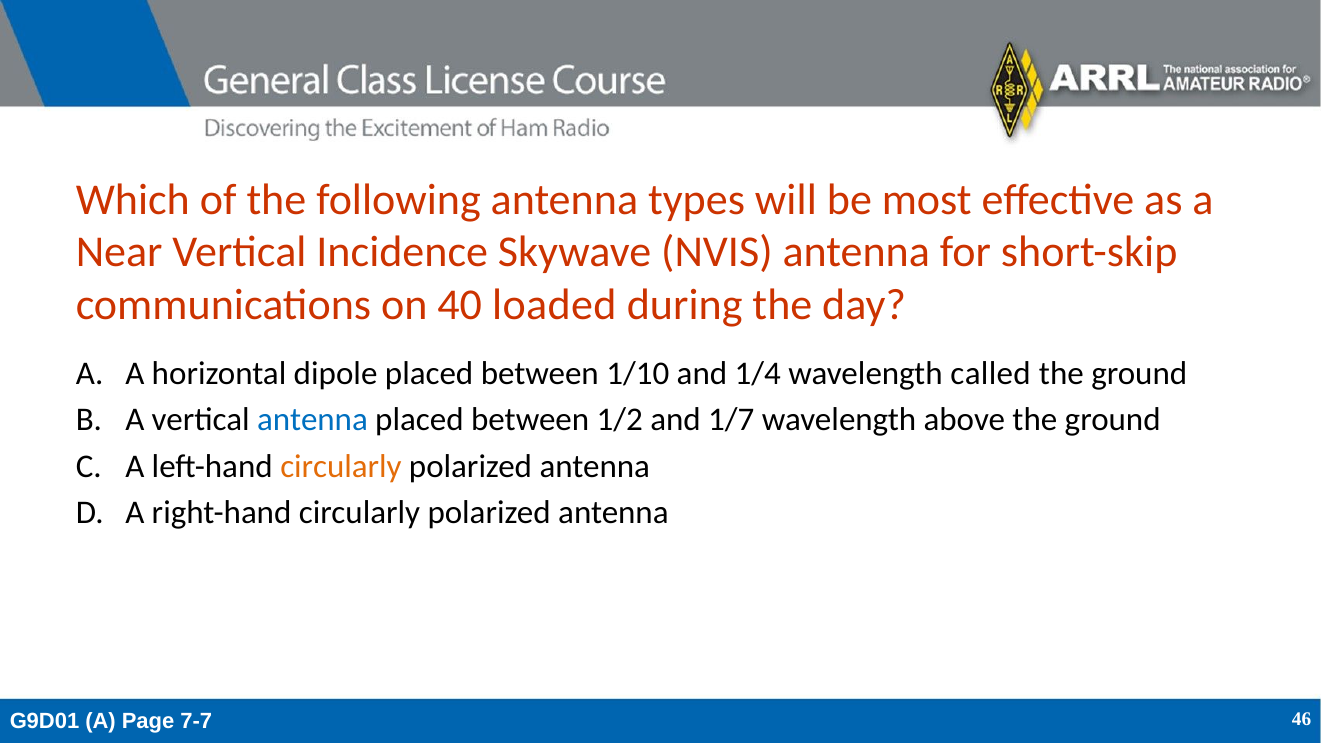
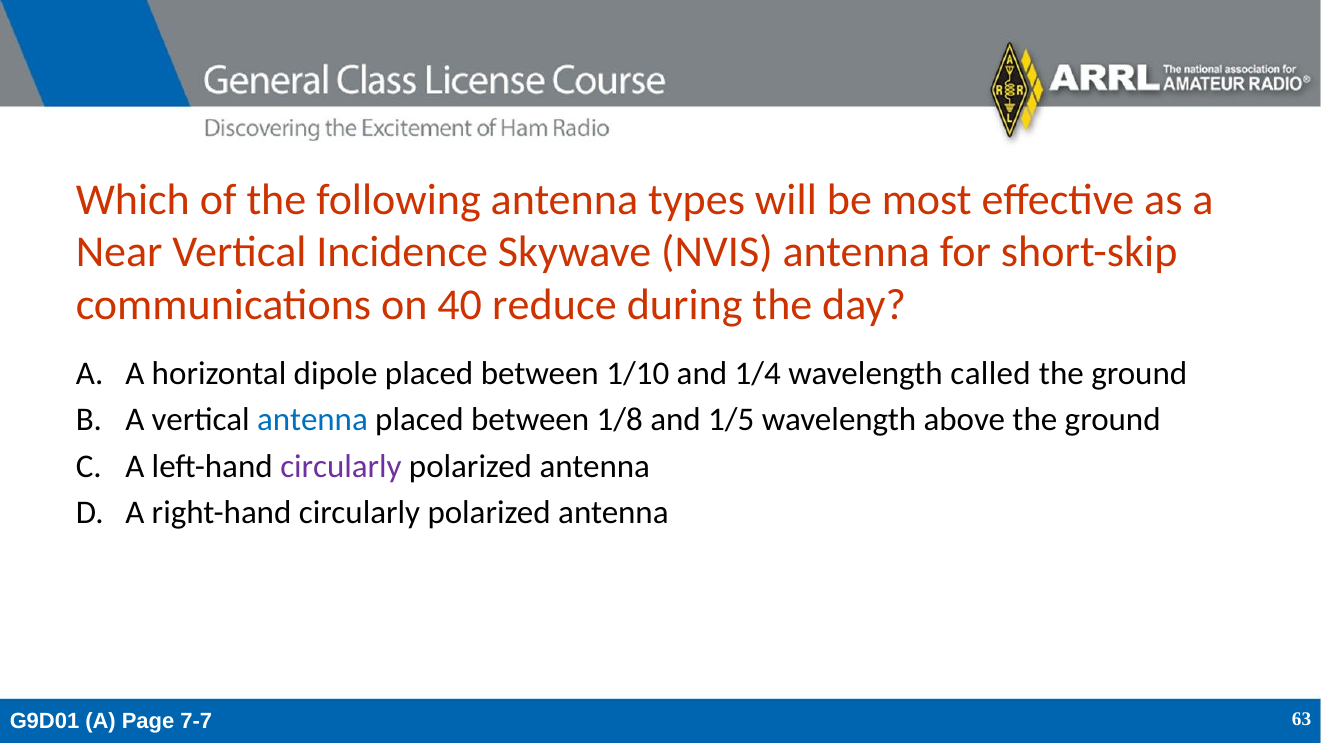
loaded: loaded -> reduce (554, 305)
1/2: 1/2 -> 1/8 (620, 420)
1/7: 1/7 -> 1/5 (731, 420)
circularly colour: orange -> purple (341, 466)
46: 46 -> 63 (1302, 720)
